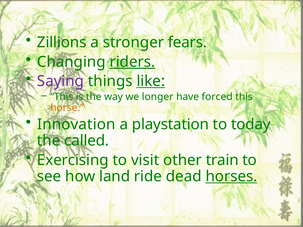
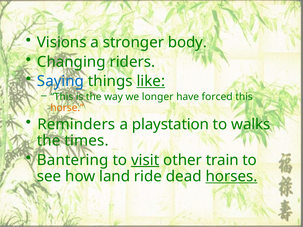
Zillions: Zillions -> Visions (62, 42)
fears: fears -> body (187, 42)
riders underline: present -> none (132, 62)
Saying colour: purple -> blue (60, 81)
Innovation: Innovation -> Reminders (76, 124)
today: today -> walks (251, 124)
called: called -> times (86, 141)
Exercising: Exercising -> Bantering (73, 160)
visit underline: none -> present (145, 160)
